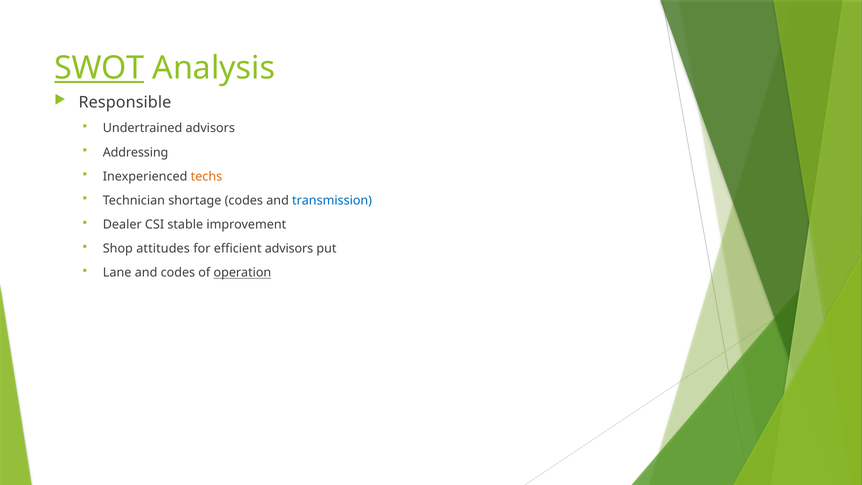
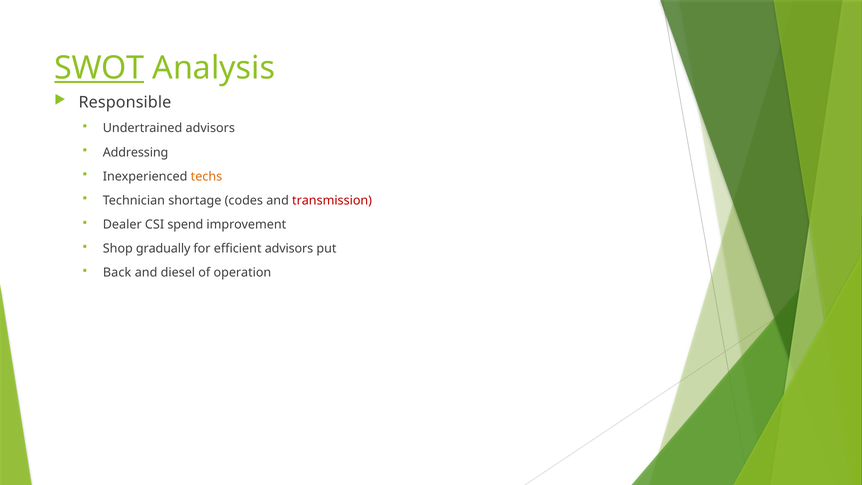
transmission colour: blue -> red (332, 200)
stable: stable -> spend (185, 225)
attitudes: attitudes -> gradually (163, 249)
Lane: Lane -> Back (117, 273)
and codes: codes -> diesel (178, 273)
operation underline: present -> none (242, 273)
